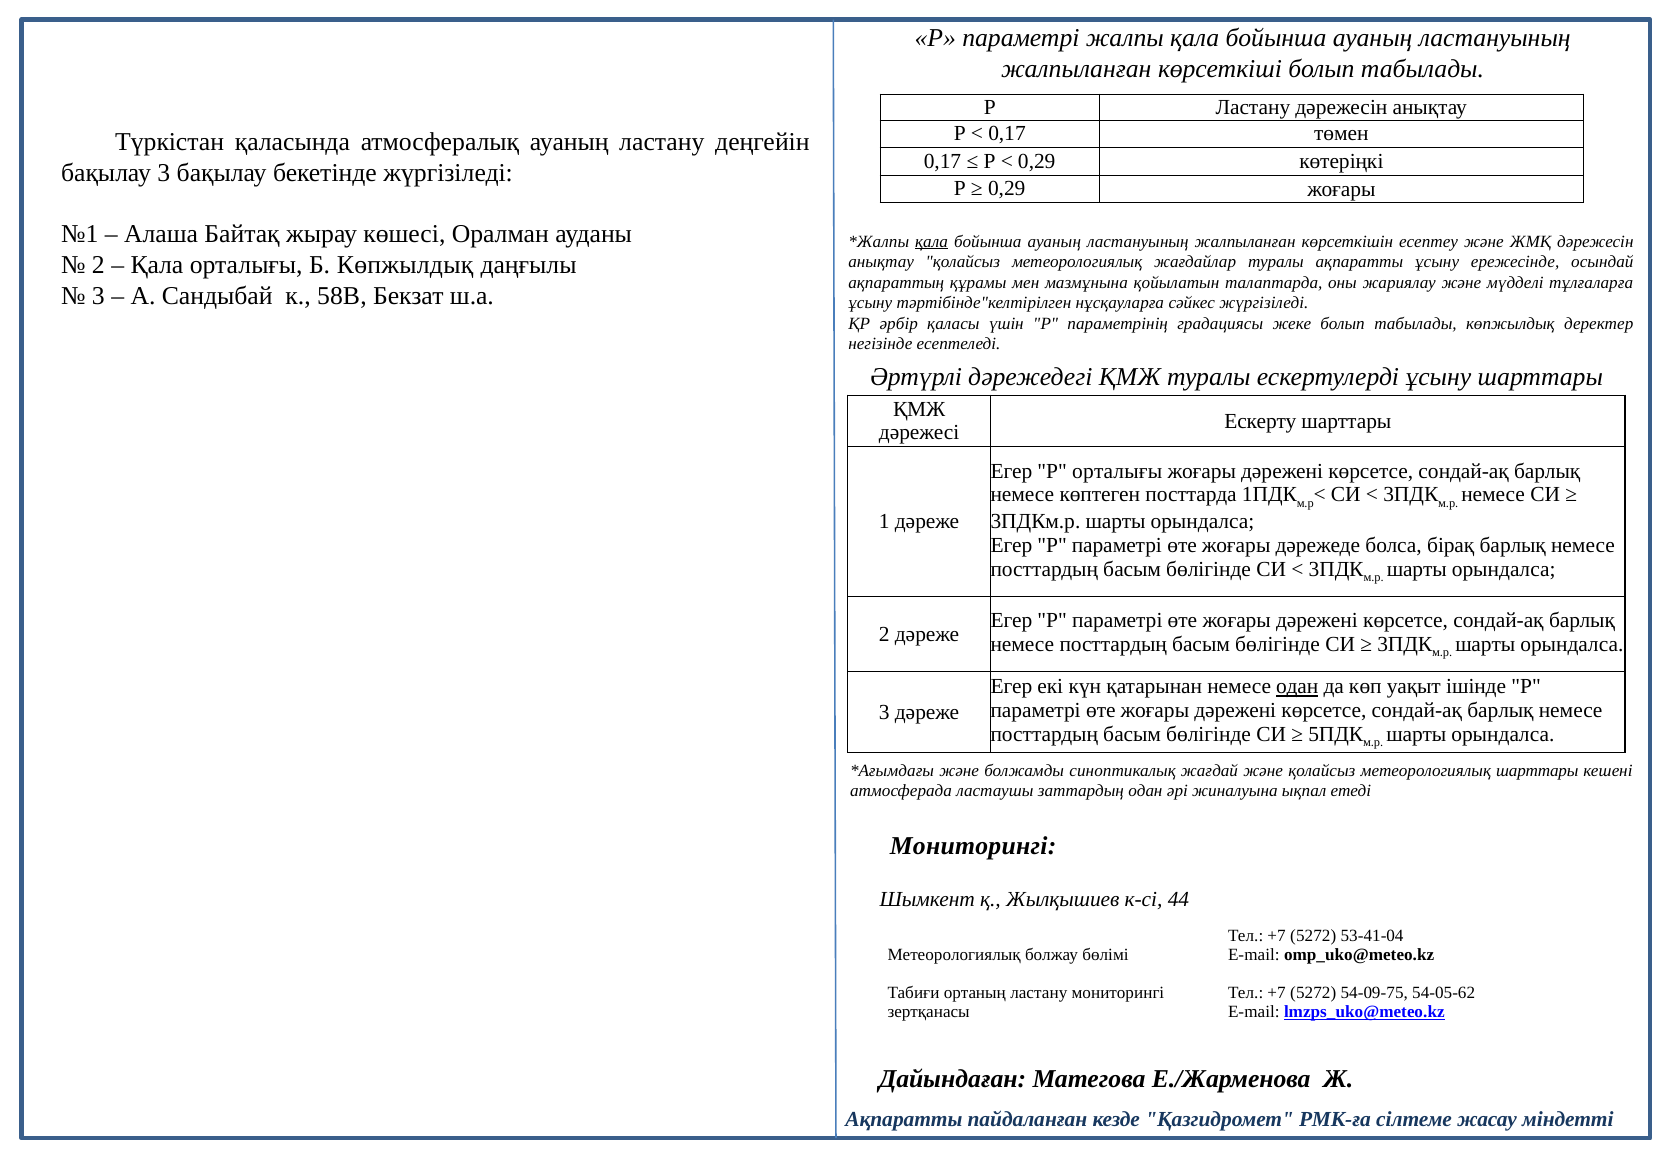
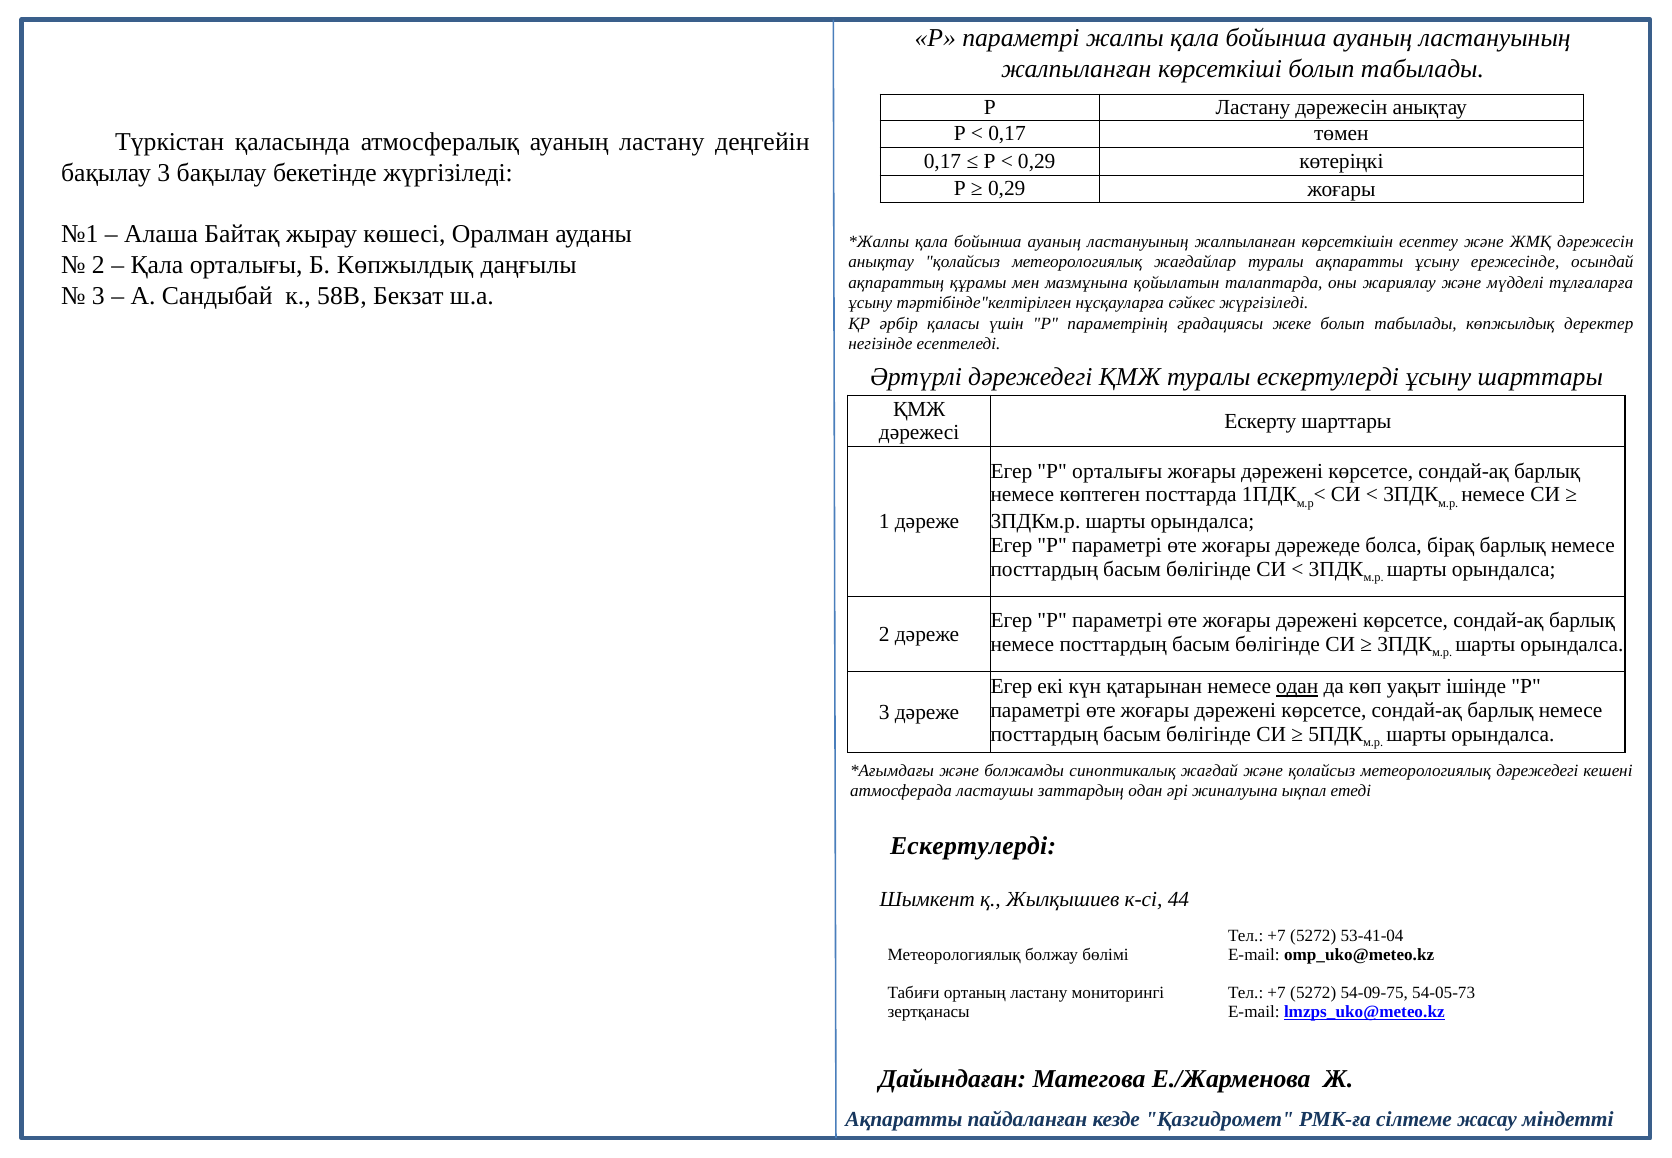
қала underline: present -> none (932, 241)
метеорологиялық шарттары: шарттары -> дәрежедегі (1537, 770)
Мониторингі: Мониторингі -> Ескертулерді (973, 846)
54-05-62: 54-05-62 -> 54-05-73 (1444, 992)
